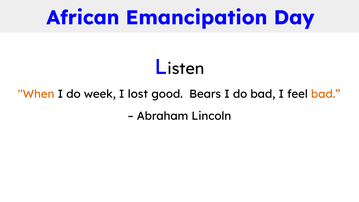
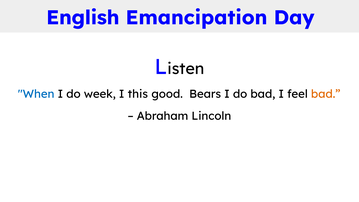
African: African -> English (83, 18)
When colour: orange -> blue (36, 94)
lost: lost -> this (138, 94)
